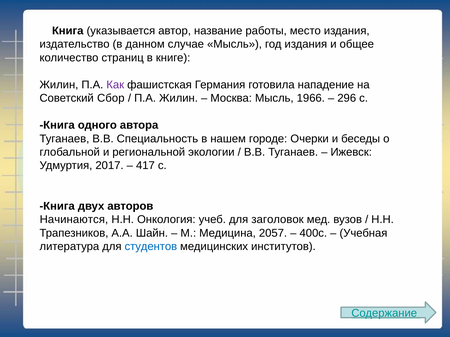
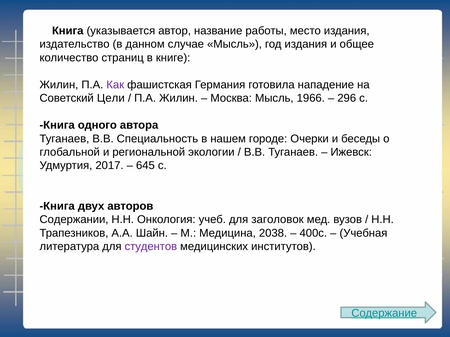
Сбор: Сбор -> Цели (111, 98)
417: 417 -> 645 (145, 166)
Начинаются: Начинаются -> Содержании (74, 220)
2057: 2057 -> 2038 (273, 233)
студентов colour: blue -> purple (151, 247)
